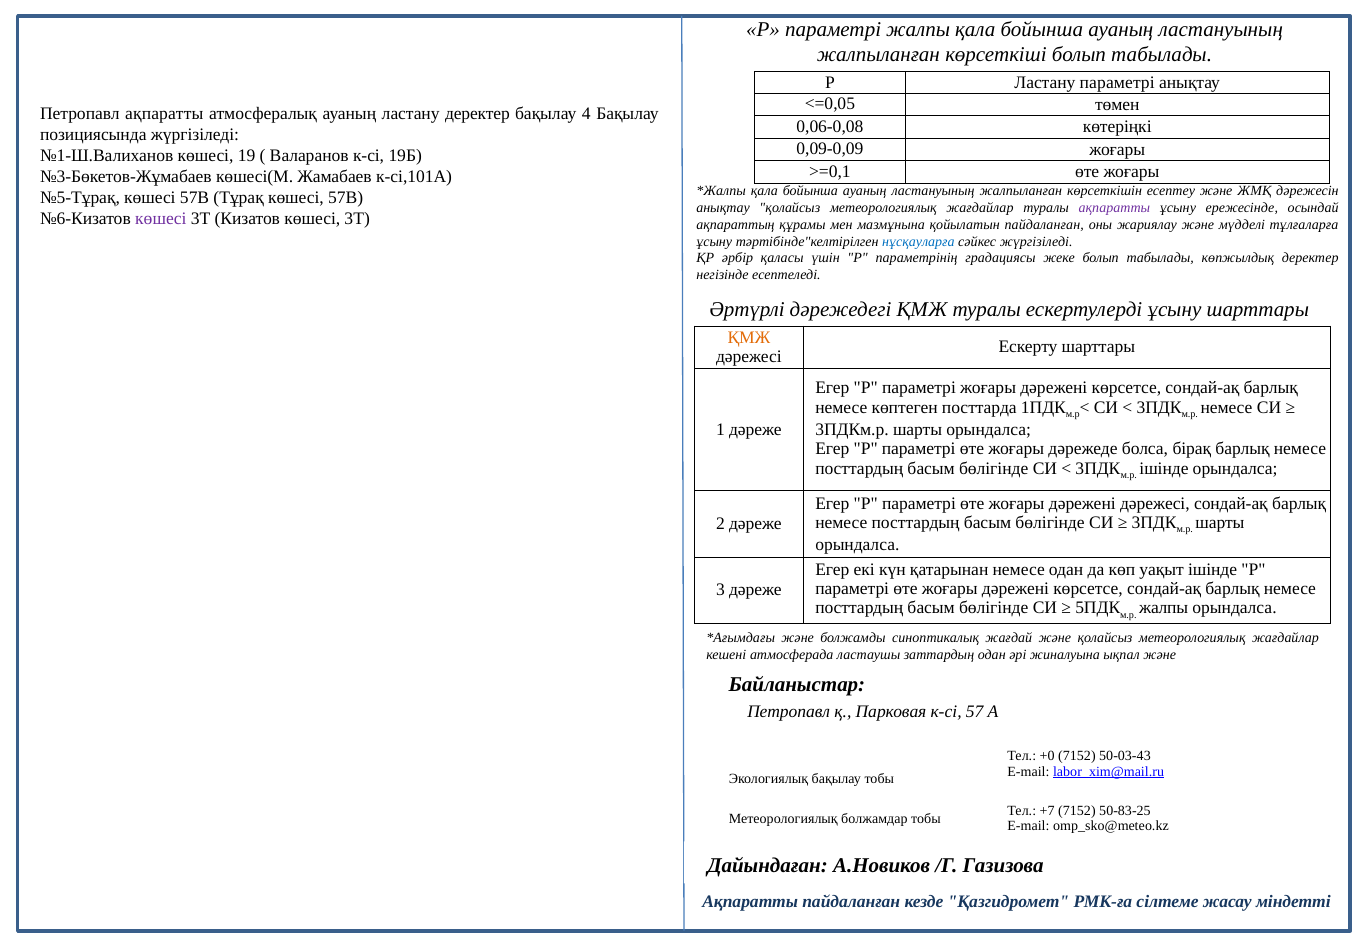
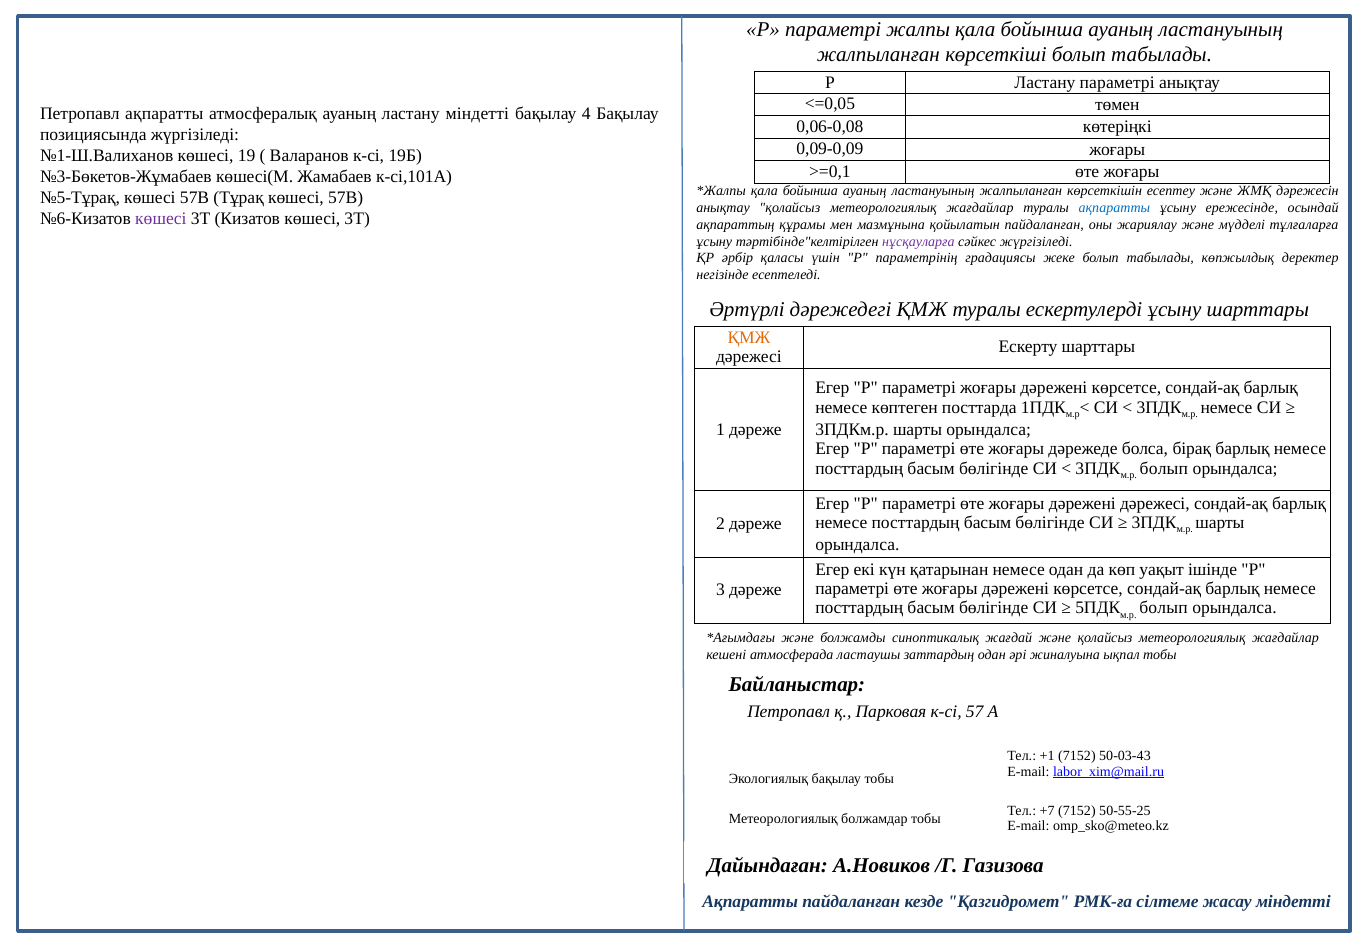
ластану деректер: деректер -> міндетті (477, 114)
ақпаратты colour: purple -> blue (1114, 208)
нұсқауларға colour: blue -> purple (918, 242)
ішінде: ішінде -> болып (1164, 468)
жалпы: жалпы -> болып (1163, 608)
ықпал және: және -> тобы (1160, 655)
+0: +0 -> +1 (1047, 756)
50-83-25: 50-83-25 -> 50-55-25 (1125, 811)
